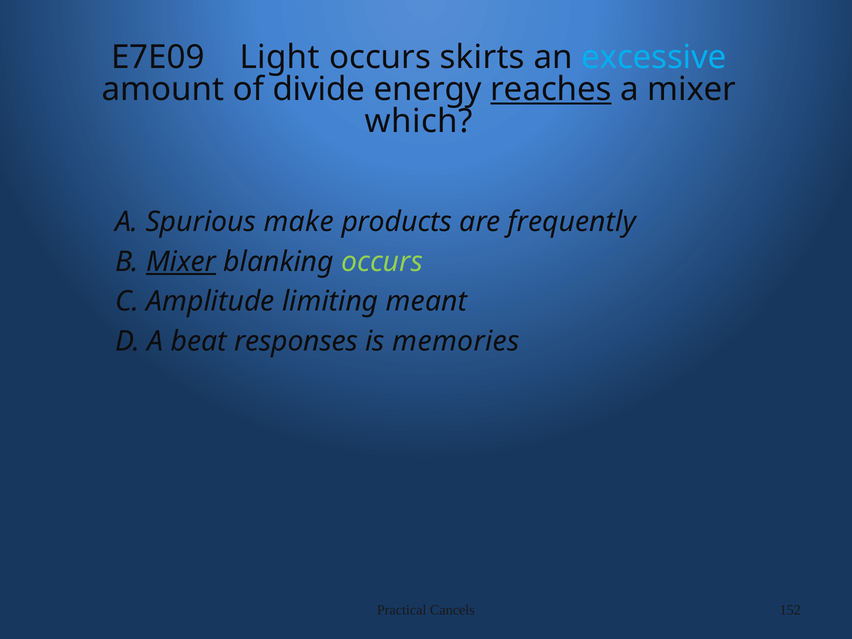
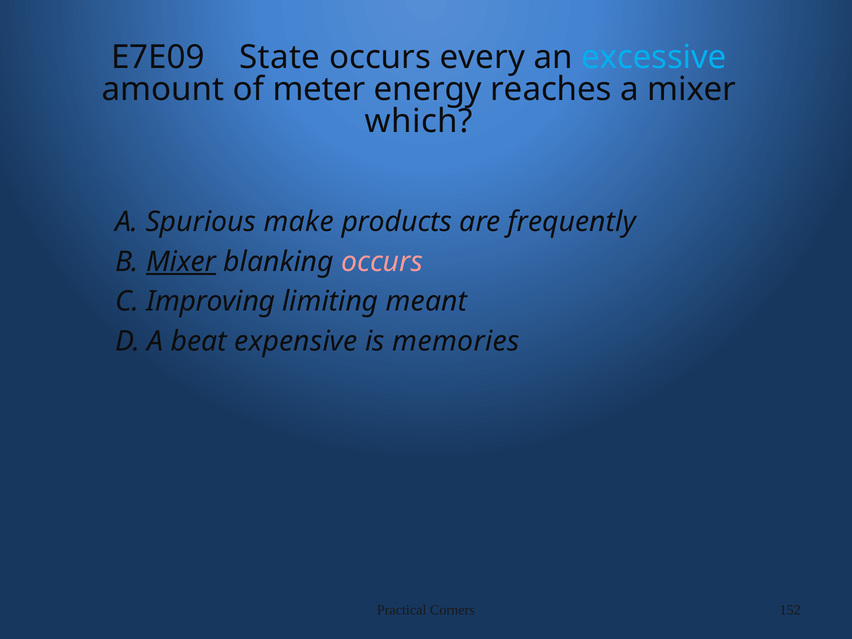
Light: Light -> State (280, 58)
skirts: skirts -> every (482, 58)
divide: divide -> meter (319, 89)
reaches underline: present -> none (551, 89)
occurs colour: light green -> pink (382, 262)
Amplitude: Amplitude -> Improving (211, 302)
responses: responses -> expensive (296, 341)
Cancels: Cancels -> Corners (452, 610)
